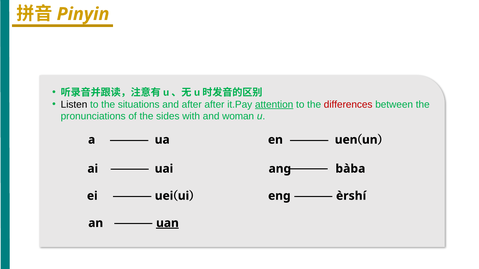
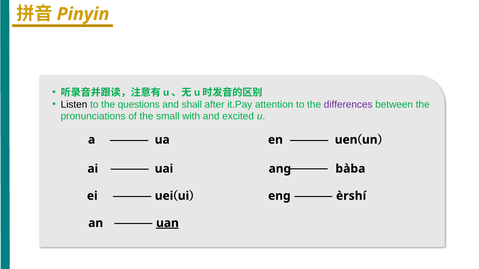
situations: situations -> questions (139, 105)
and after: after -> shall (192, 105)
attention underline: present -> none (274, 105)
differences colour: red -> purple (348, 105)
sides: sides -> small (168, 117)
woman: woman -> excited (238, 117)
